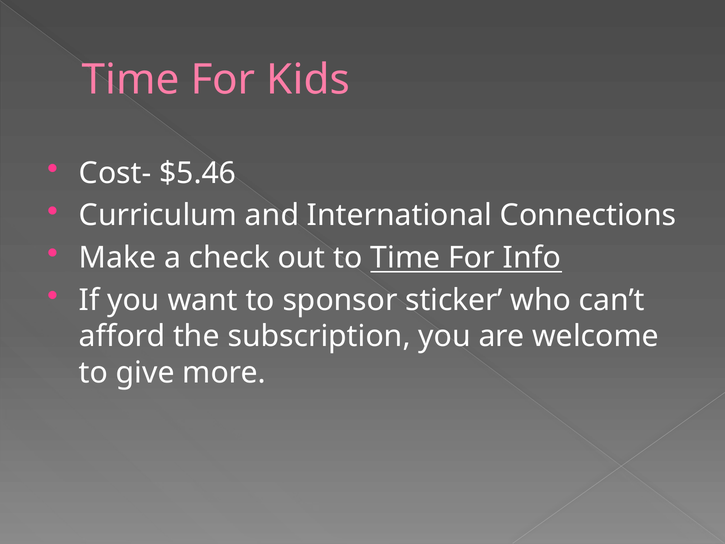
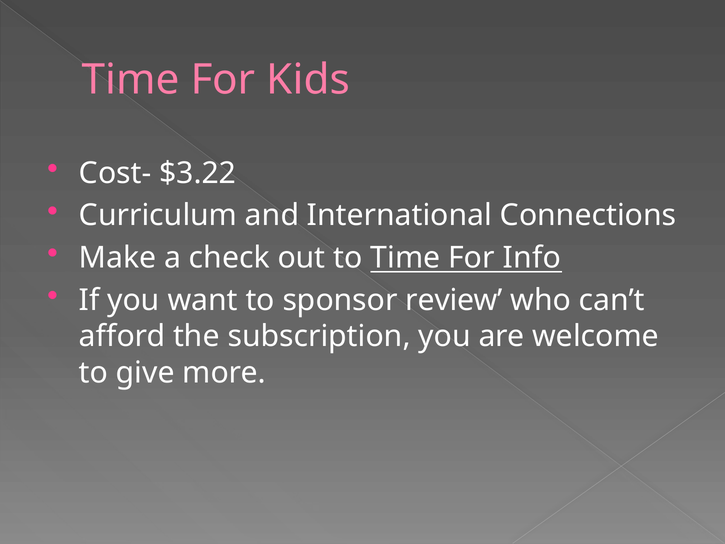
$5.46: $5.46 -> $3.22 (198, 173)
sticker: sticker -> review (454, 300)
